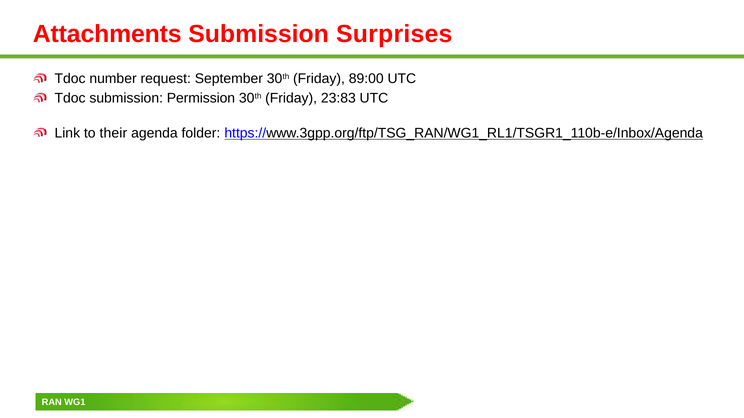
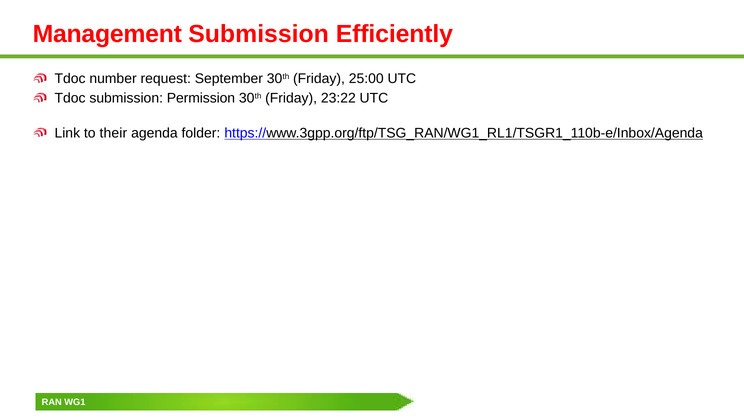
Attachments: Attachments -> Management (107, 34)
Surprises: Surprises -> Efficiently (394, 34)
89:00: 89:00 -> 25:00 (366, 79)
23:83: 23:83 -> 23:22 (338, 98)
